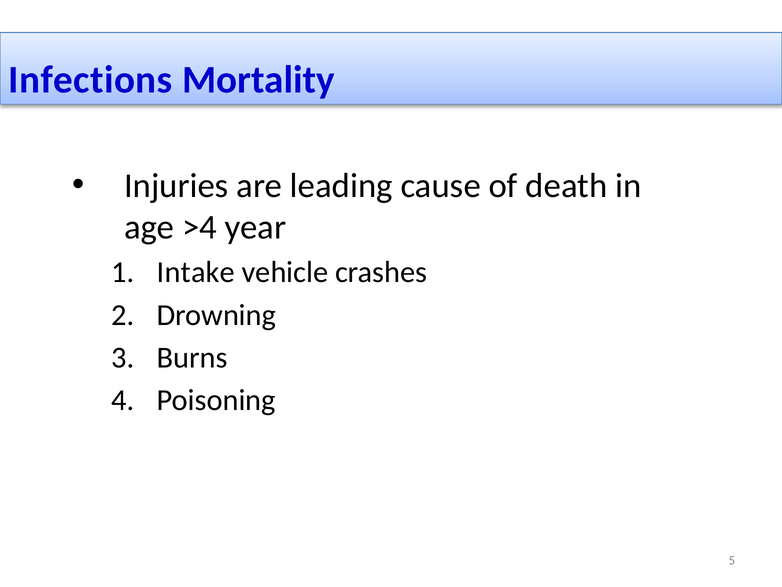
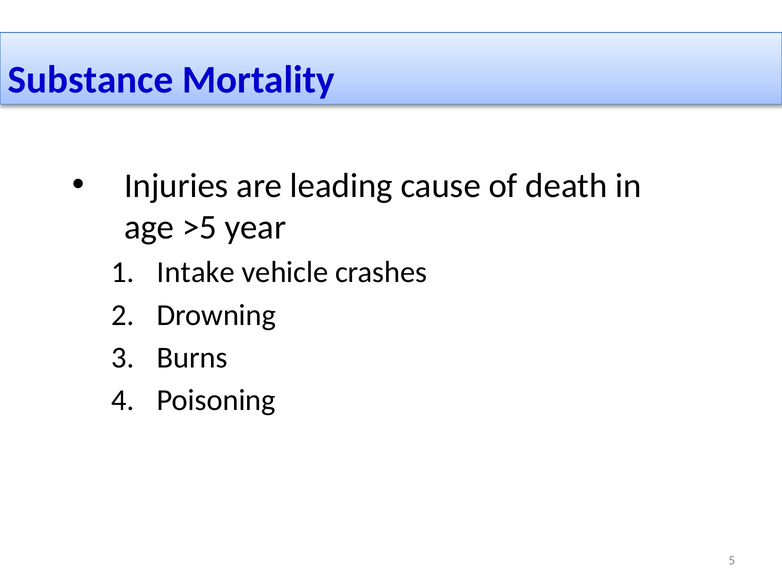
Infections: Infections -> Substance (91, 80)
>4: >4 -> >5 (199, 227)
